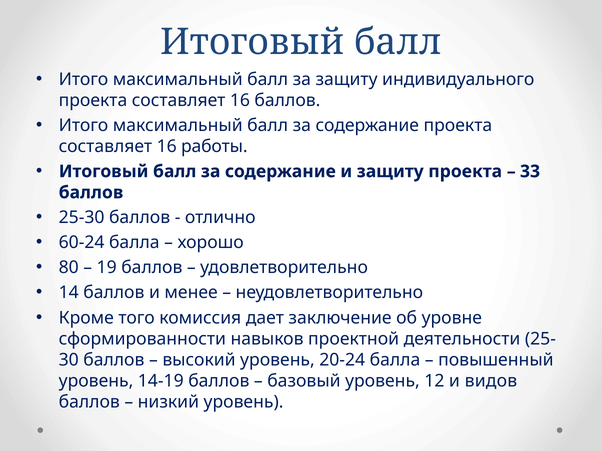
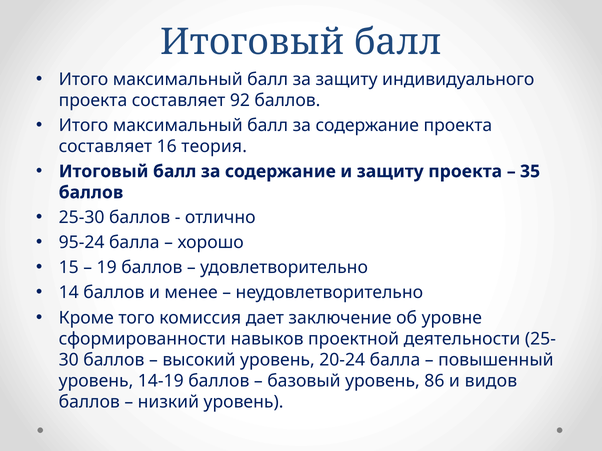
16: 16 -> 92 (240, 100)
работы: работы -> теория (214, 147)
33: 33 -> 35 (530, 172)
60-24: 60-24 -> 95-24 (82, 243)
80: 80 -> 15 (69, 268)
12: 12 -> 86 (434, 381)
